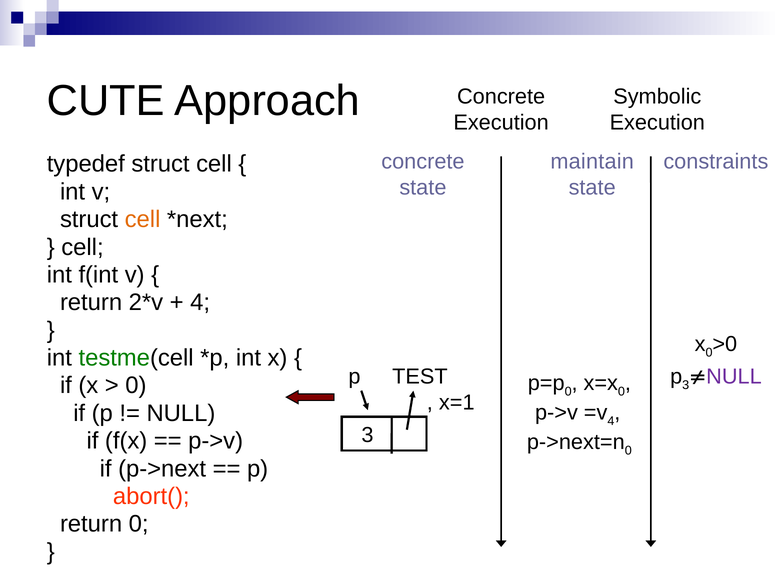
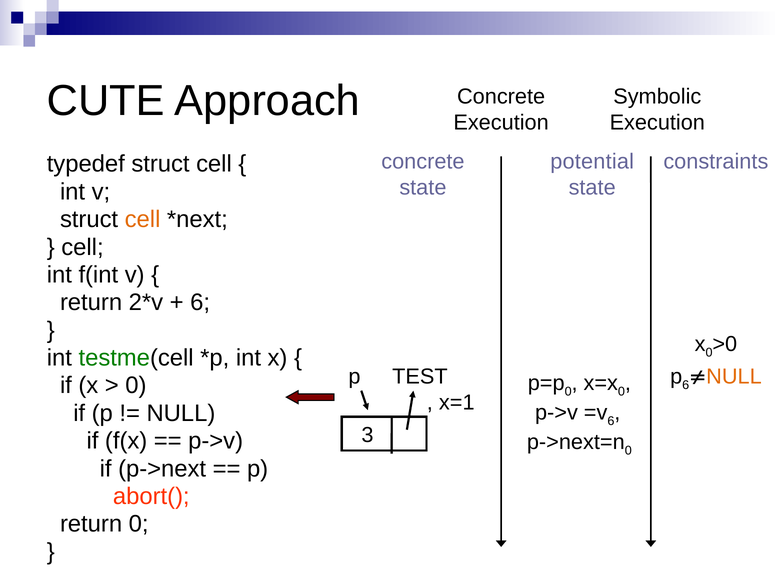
maintain: maintain -> potential (592, 162)
4: 4 -> 6 (200, 302)
p 3: 3 -> 6 (686, 385)
NULL colour: purple -> orange (734, 376)
4: 4 -> 6 (611, 421)
